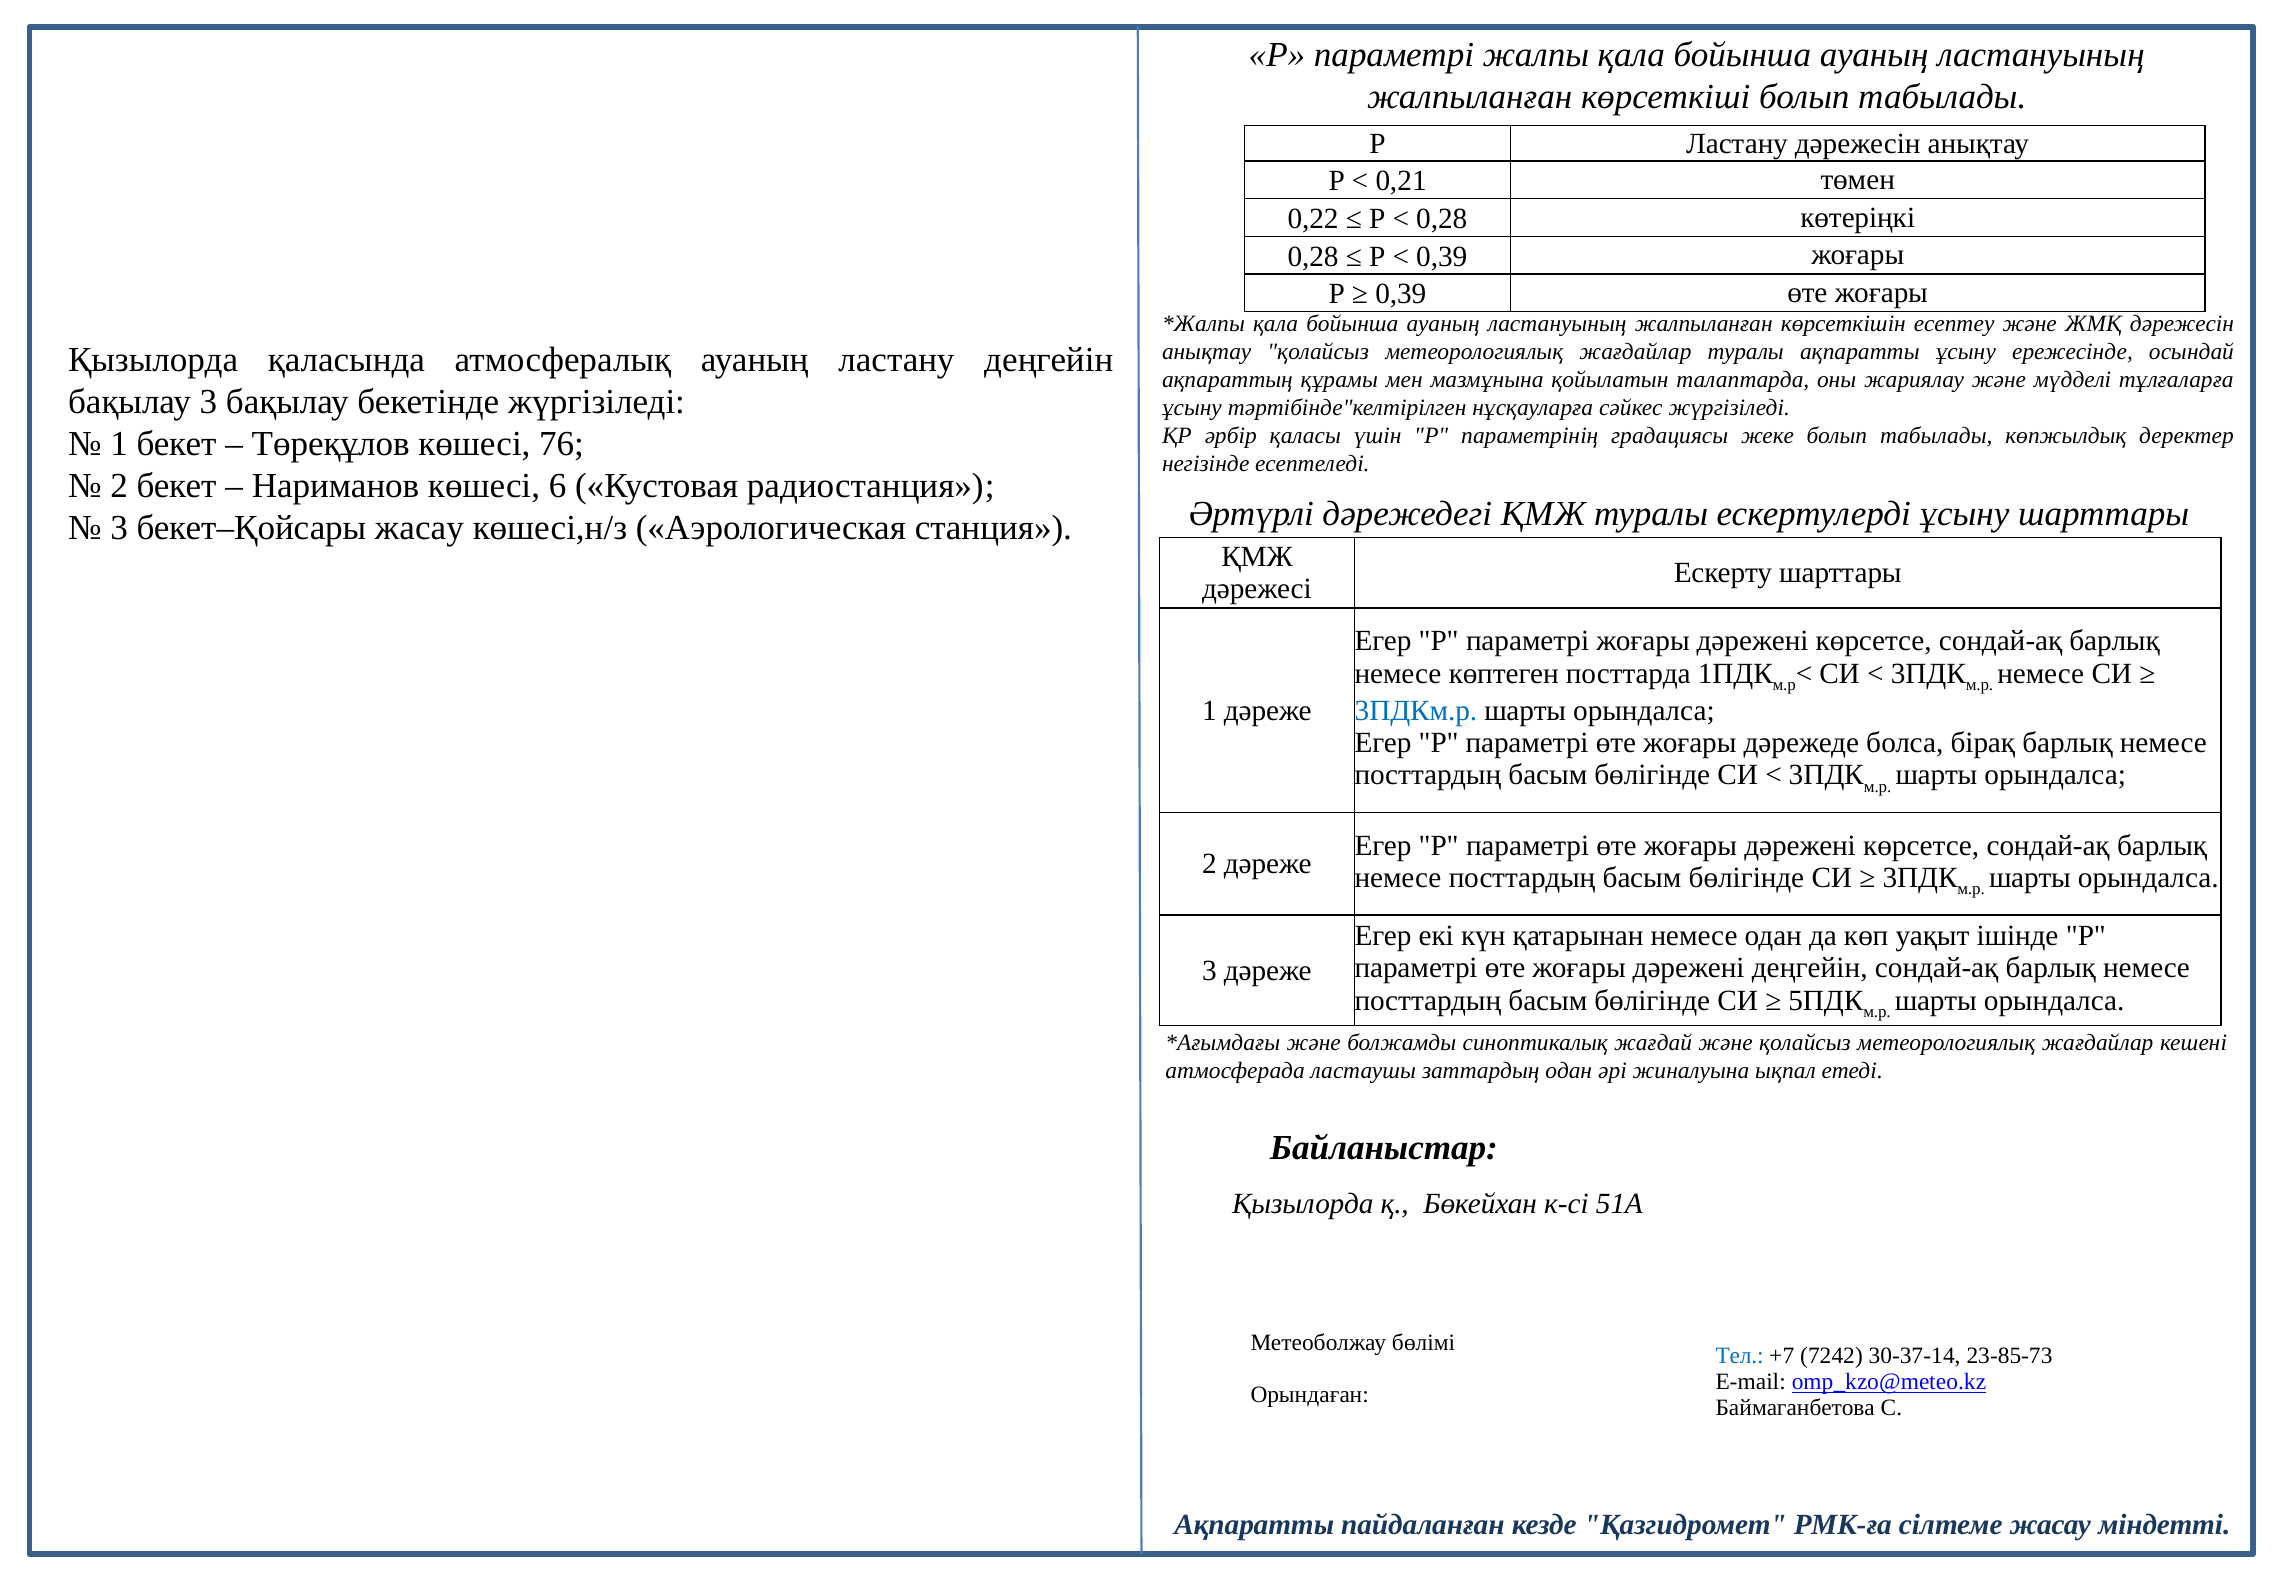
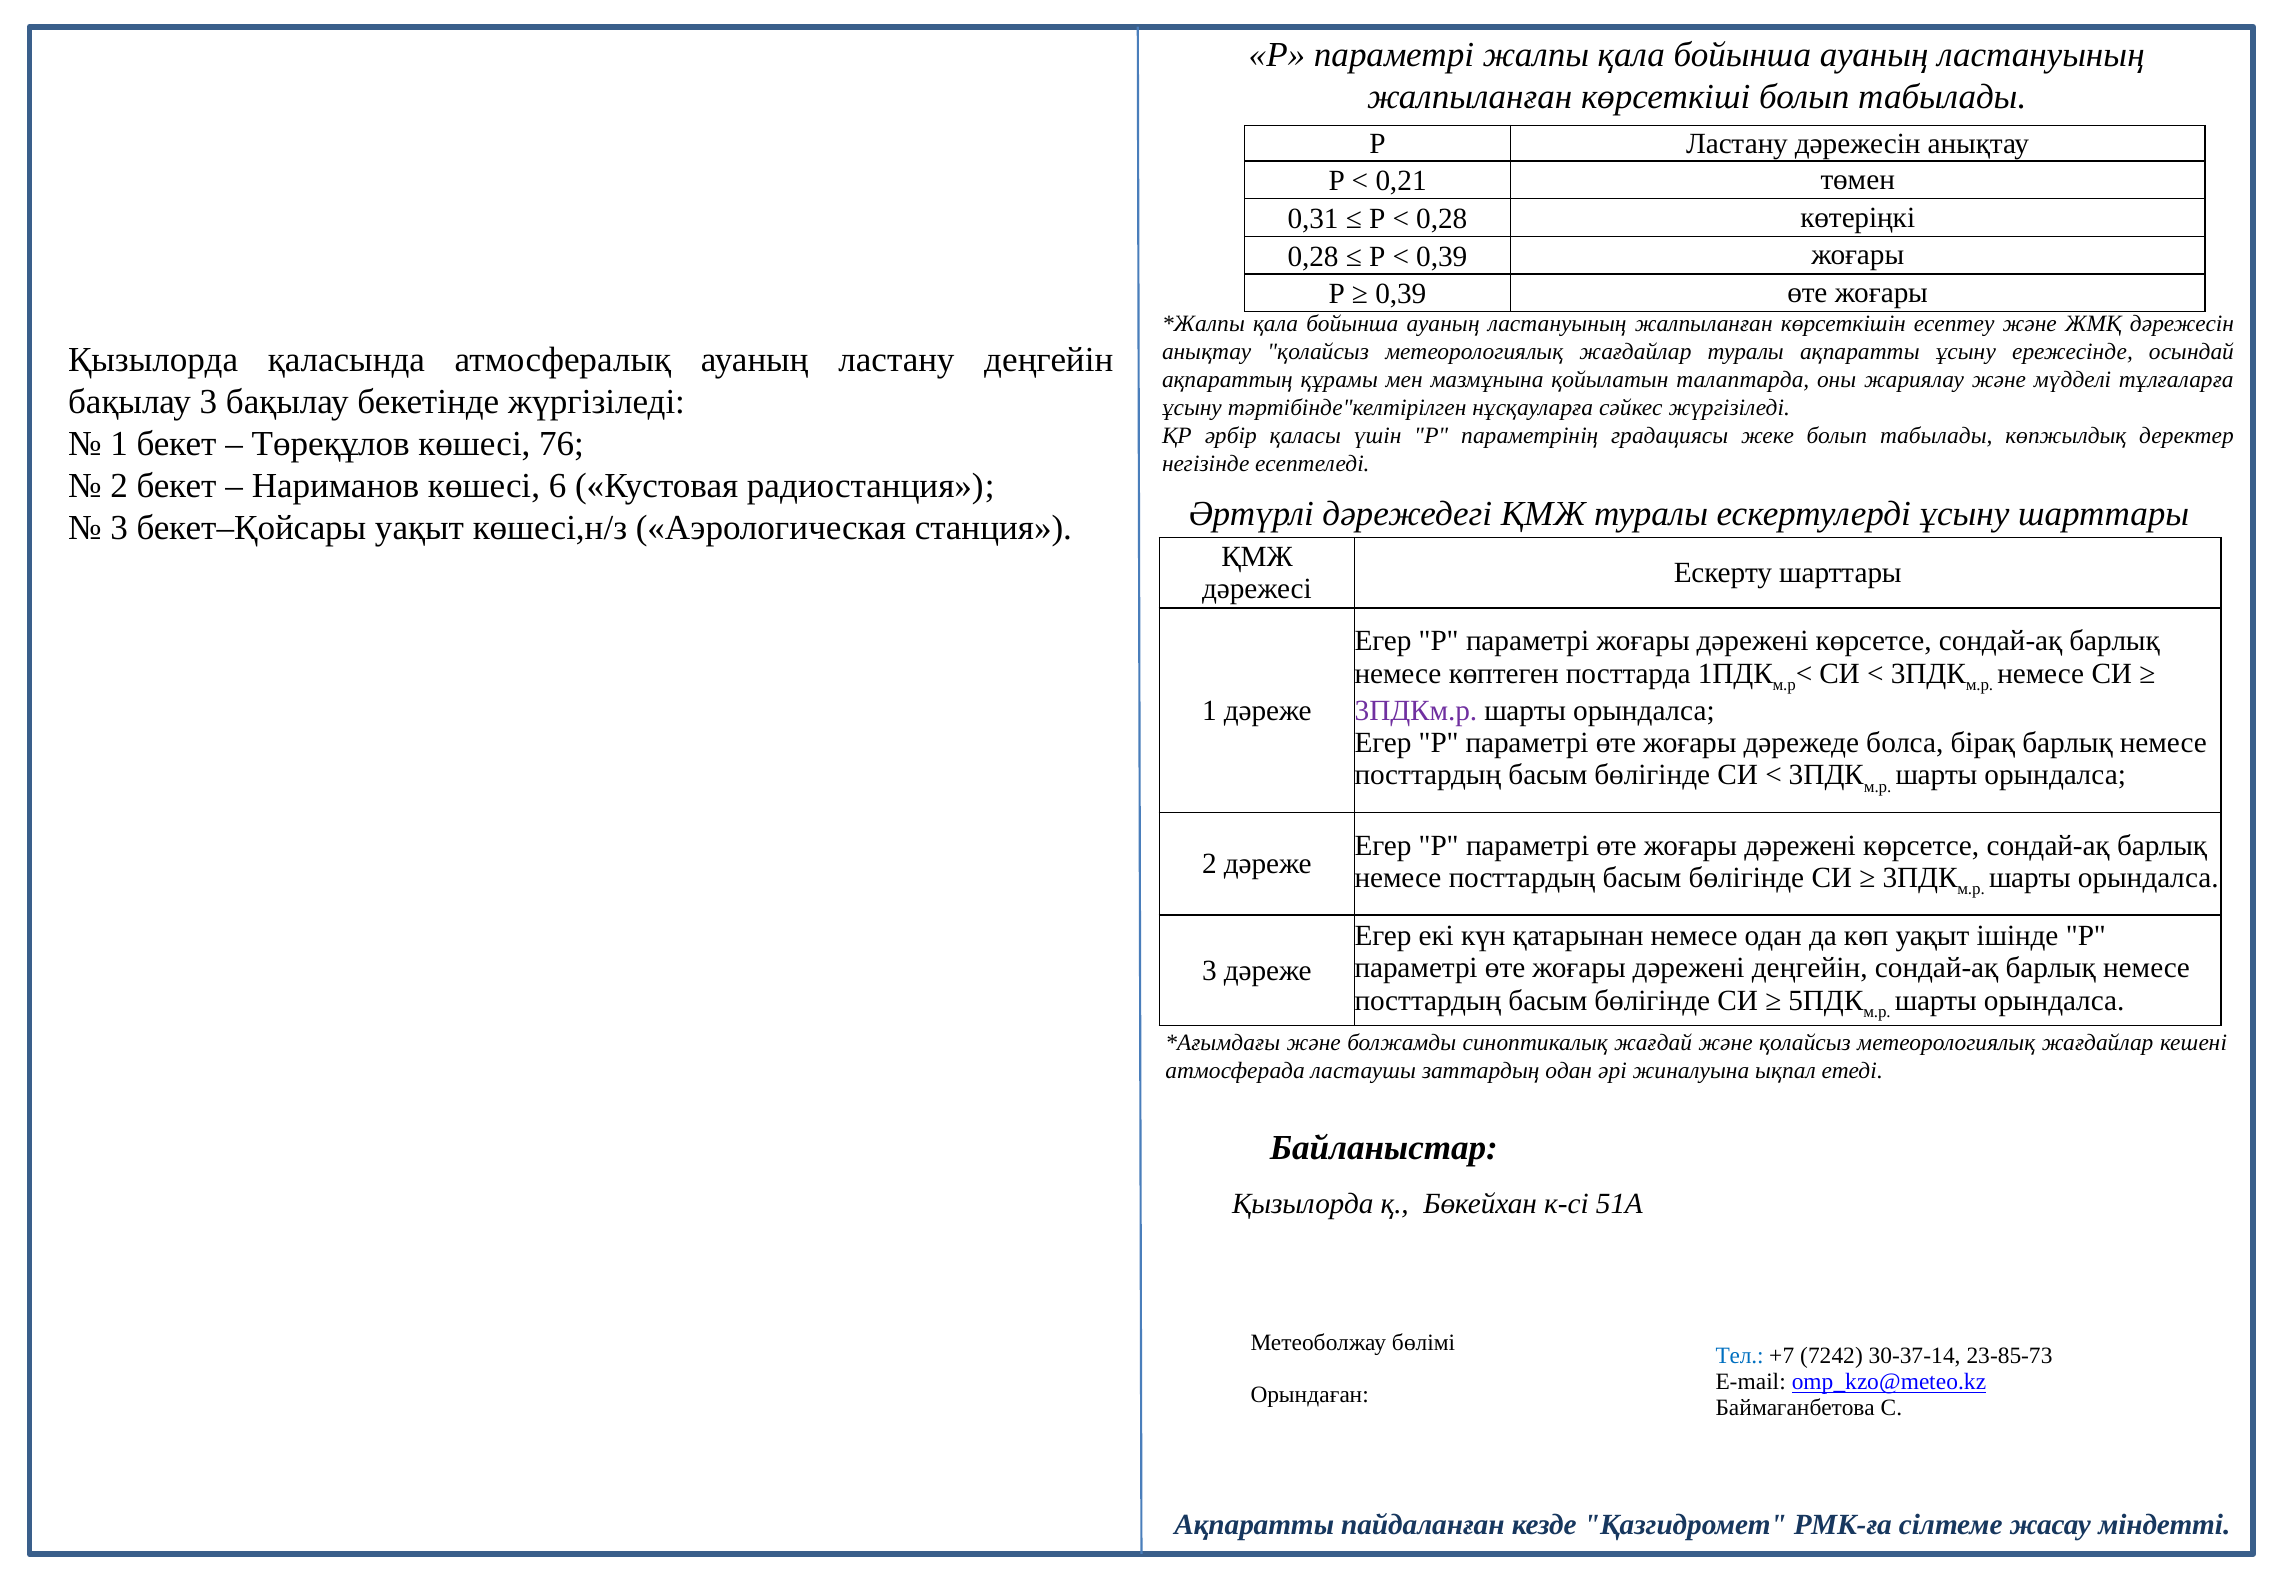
0,22: 0,22 -> 0,31 (1313, 219)
бекет–Қойсары жасау: жасау -> уақыт (420, 528)
3ПДКм.р colour: blue -> purple (1416, 710)
